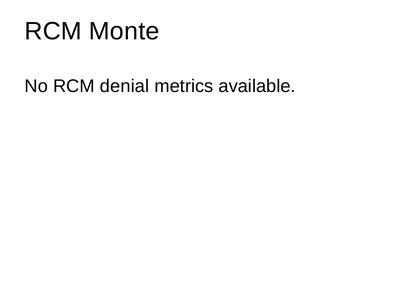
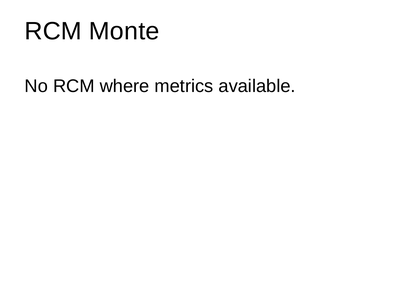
denial: denial -> where (125, 86)
